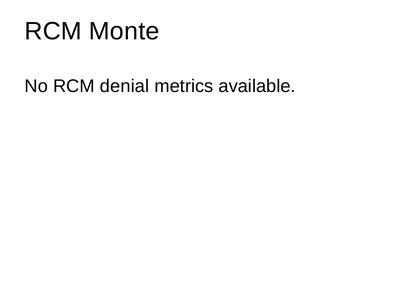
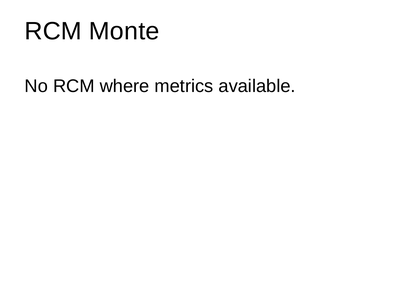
denial: denial -> where (125, 86)
